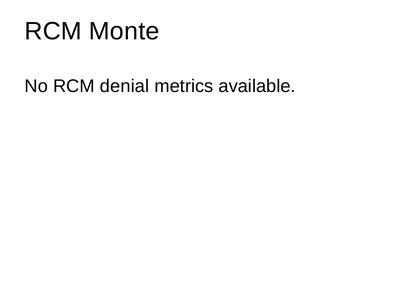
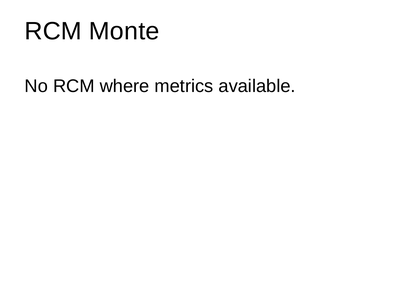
denial: denial -> where (125, 86)
